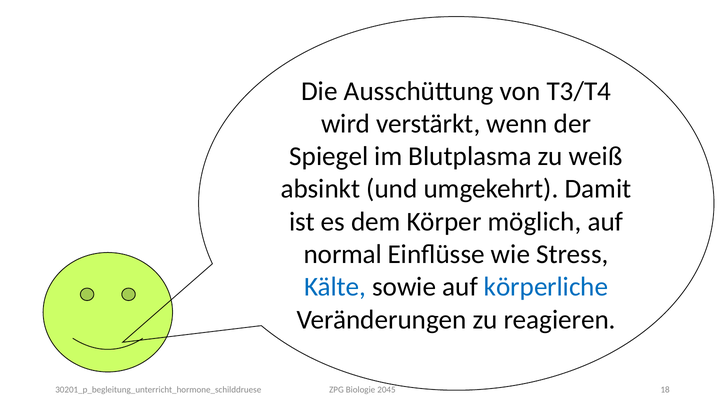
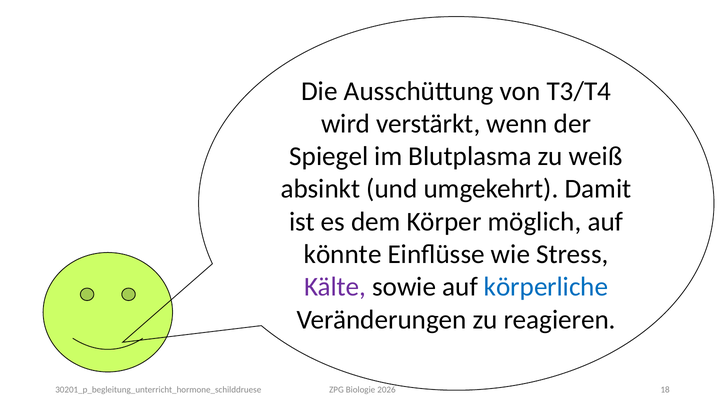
normal: normal -> könnte (343, 254)
Kälte colour: blue -> purple (335, 287)
2045: 2045 -> 2026 (386, 389)
